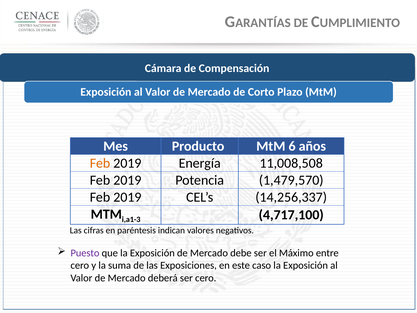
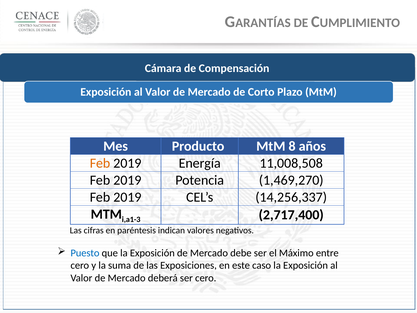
6: 6 -> 8 (292, 146)
1,479,570: 1,479,570 -> 1,469,270 (291, 180)
4,717,100: 4,717,100 -> 2,717,400 (291, 215)
Puesto colour: purple -> blue (85, 253)
